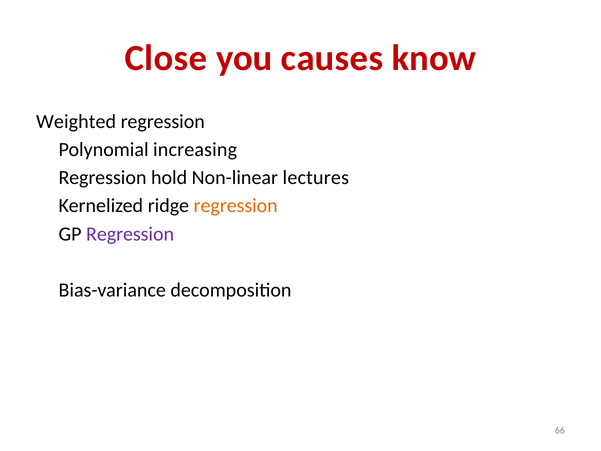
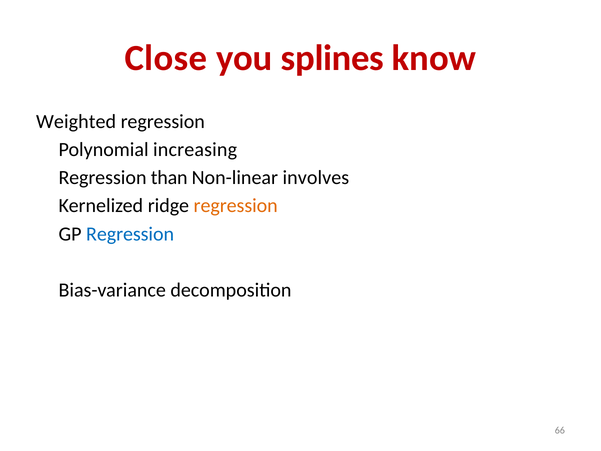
causes: causes -> splines (332, 58)
hold: hold -> than (169, 178)
lectures: lectures -> involves (316, 178)
Regression colour: purple -> blue (130, 234)
